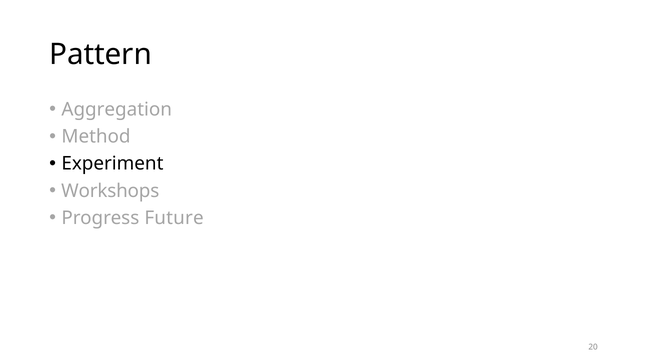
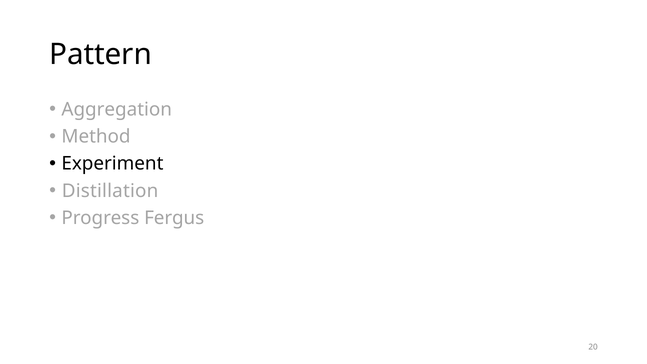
Workshops: Workshops -> Distillation (110, 191)
Future: Future -> Fergus (174, 218)
